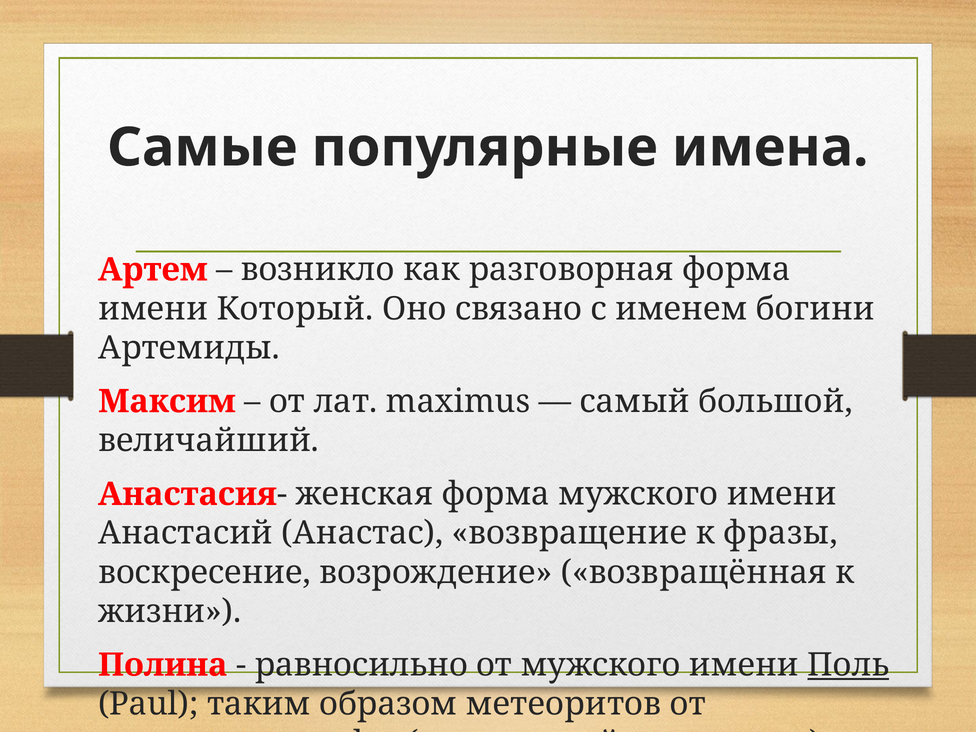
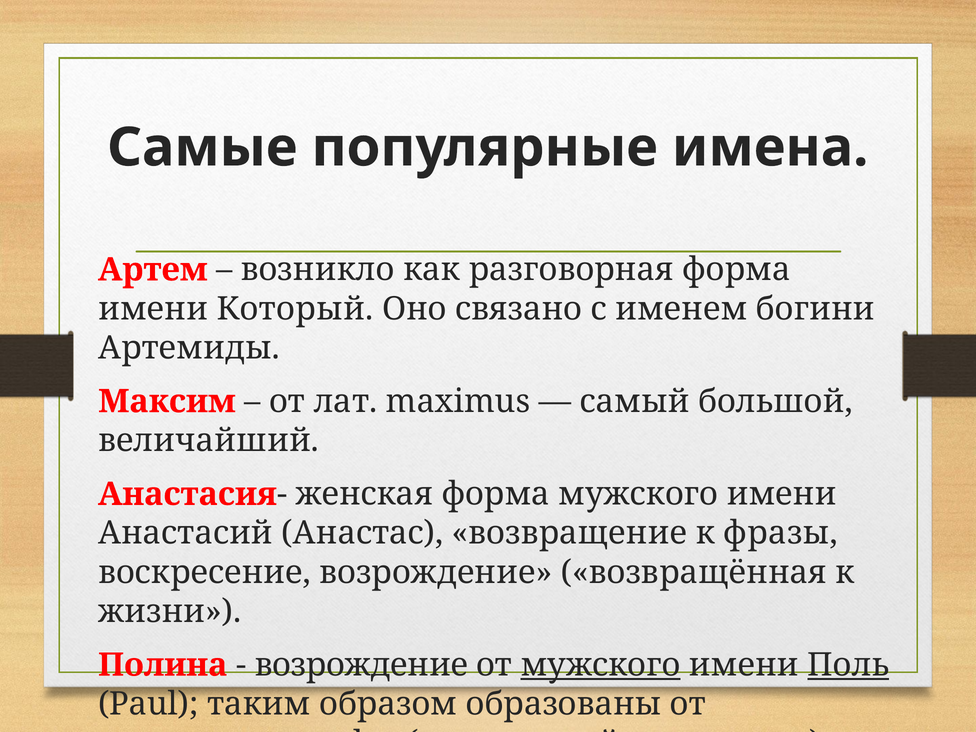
равносильно: равносильно -> возрождение (361, 665)
мужского underline: none -> present (601, 665)
метеоритов: метеоритов -> образованы (564, 704)
